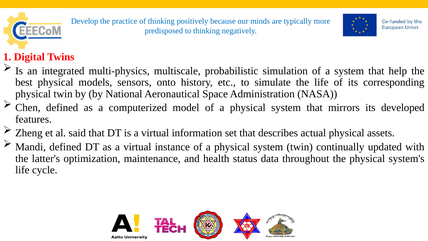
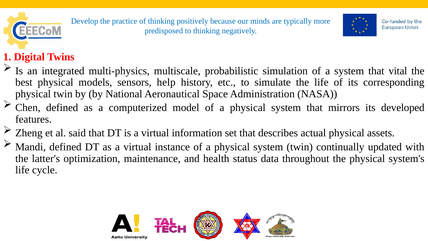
help: help -> vital (398, 71)
onto: onto -> help (166, 82)
